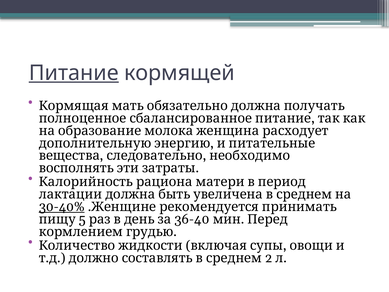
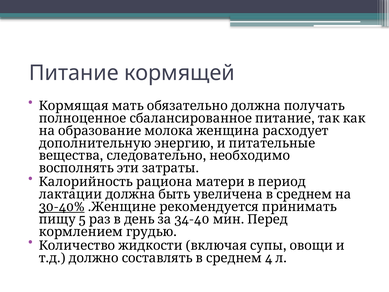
Питание underline: present -> none (74, 73)
36-40: 36-40 -> 34-40 (192, 219)
2: 2 -> 4 (269, 258)
